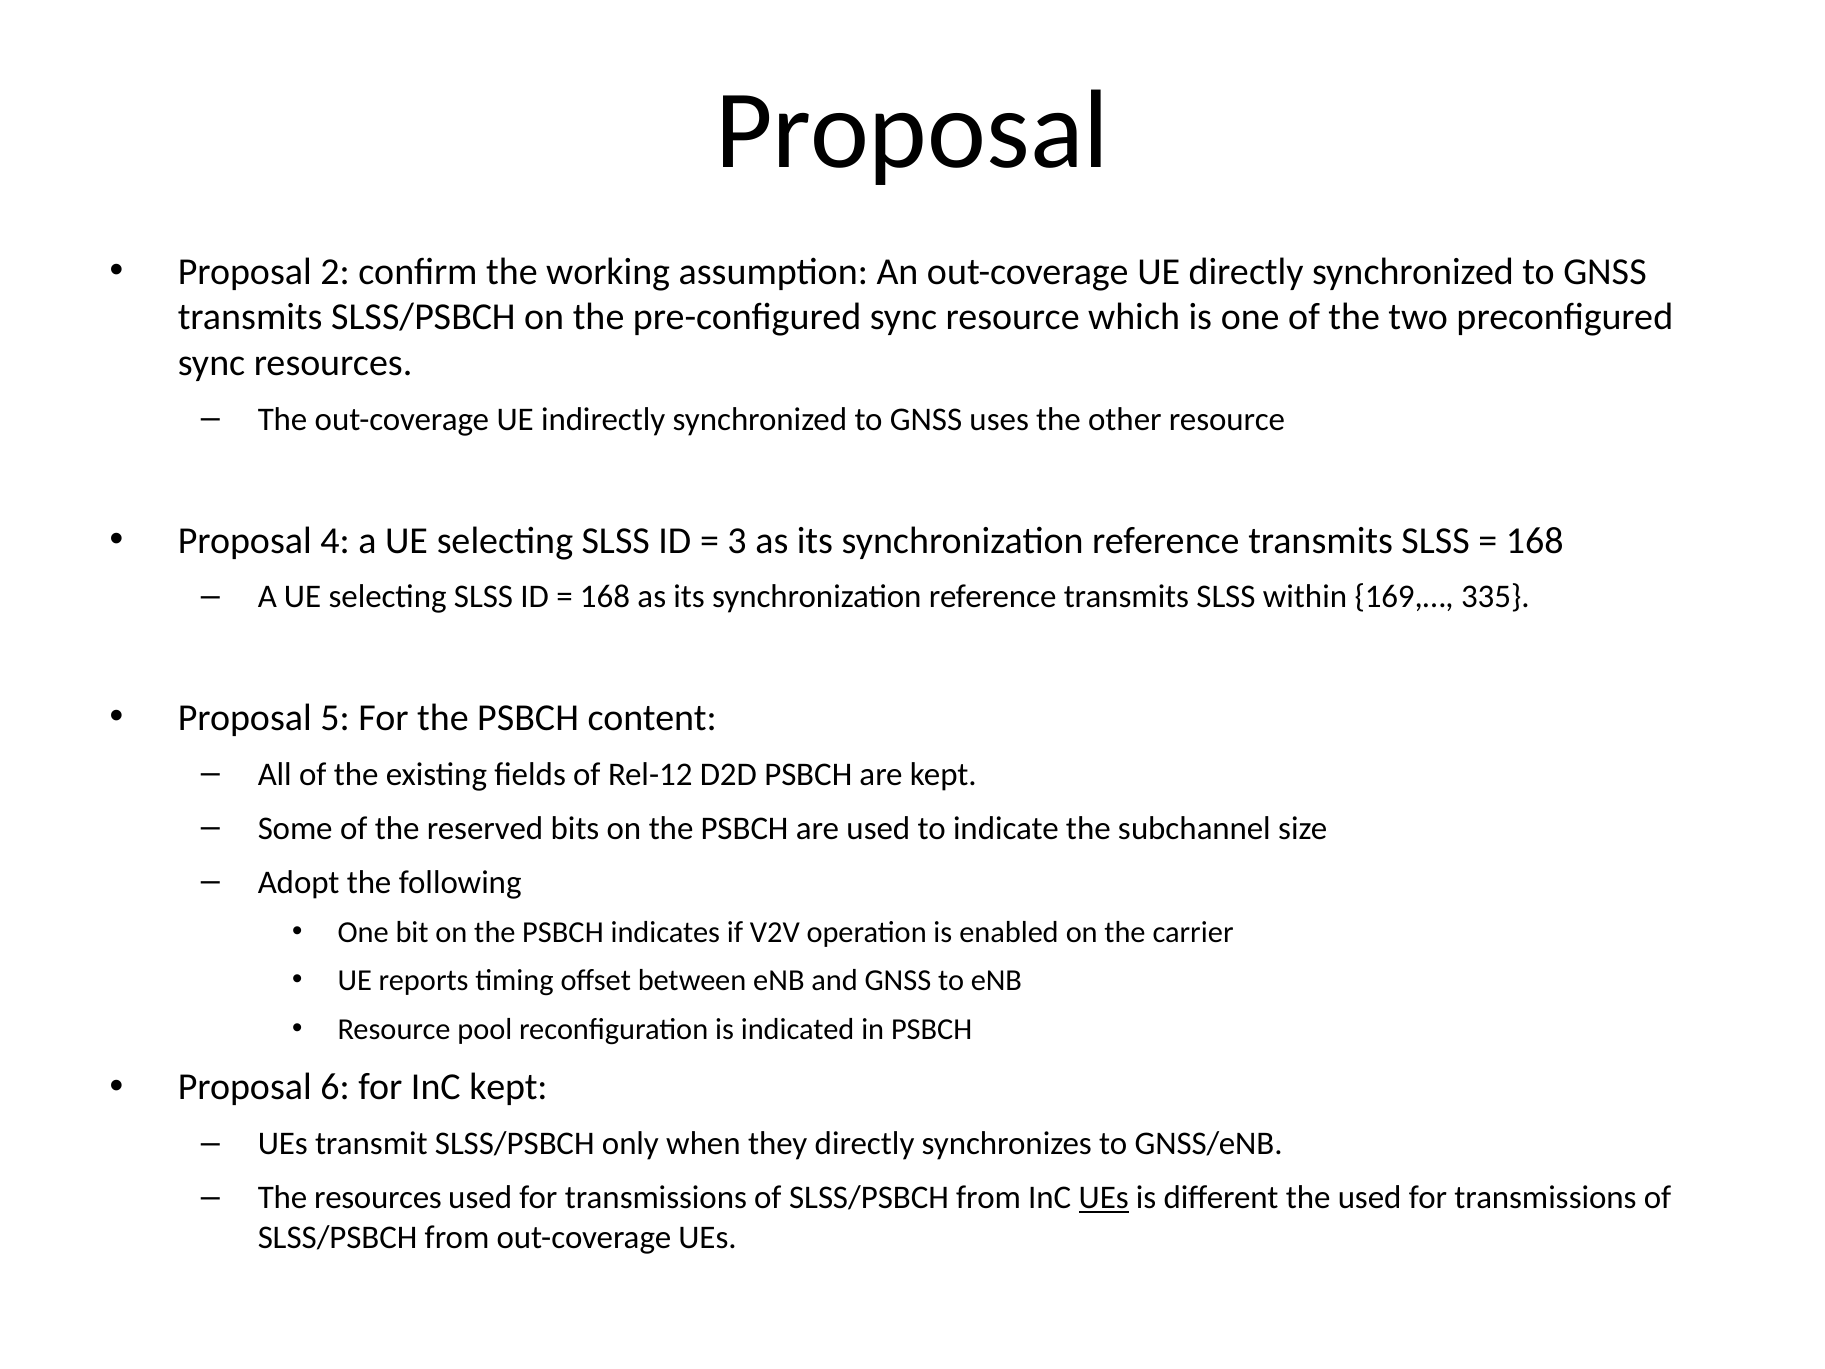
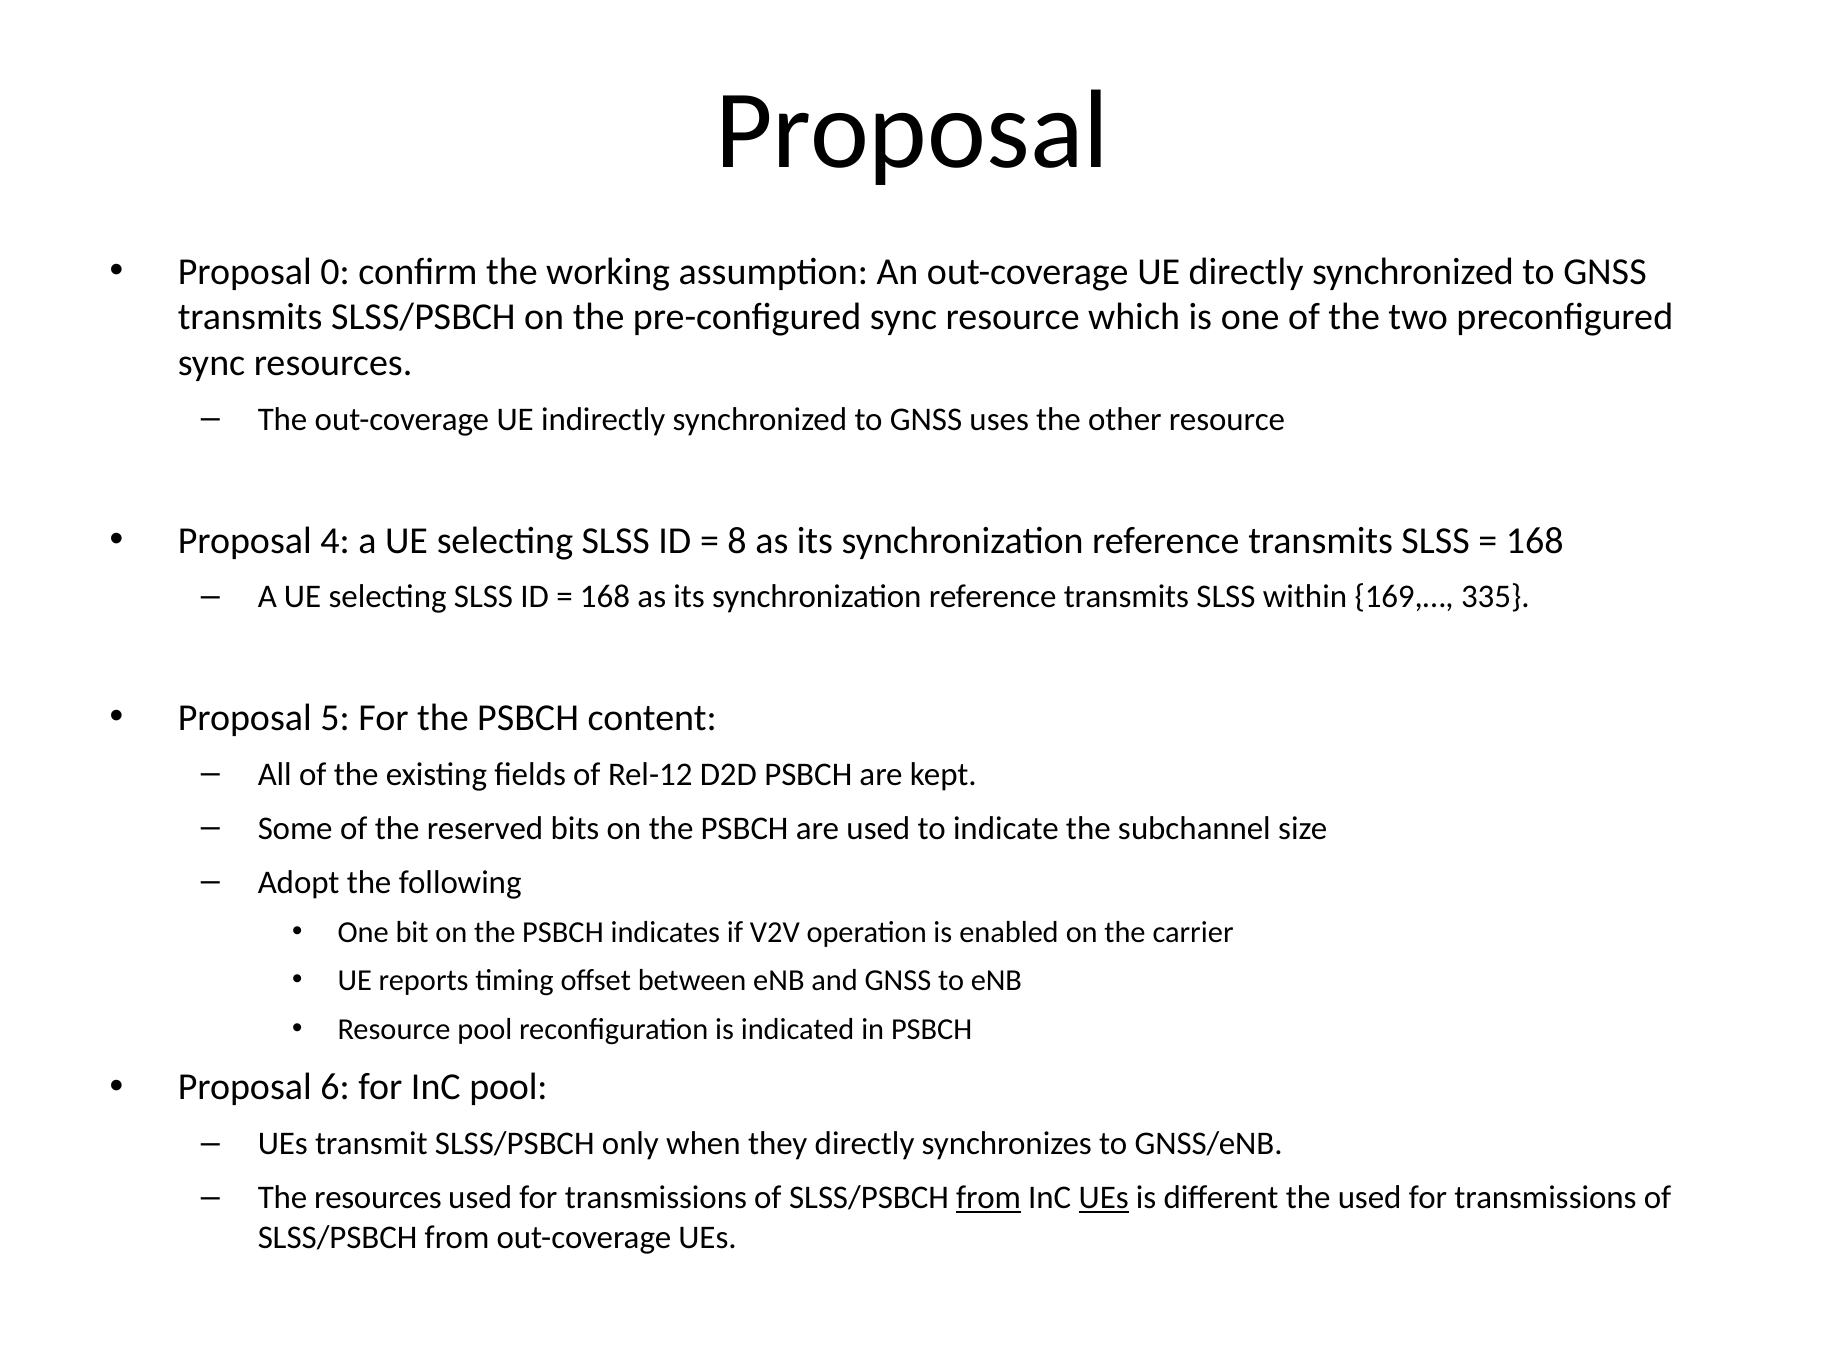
2: 2 -> 0 (335, 272)
3: 3 -> 8 (737, 540)
InC kept: kept -> pool (508, 1087)
from underline: none -> present (988, 1197)
